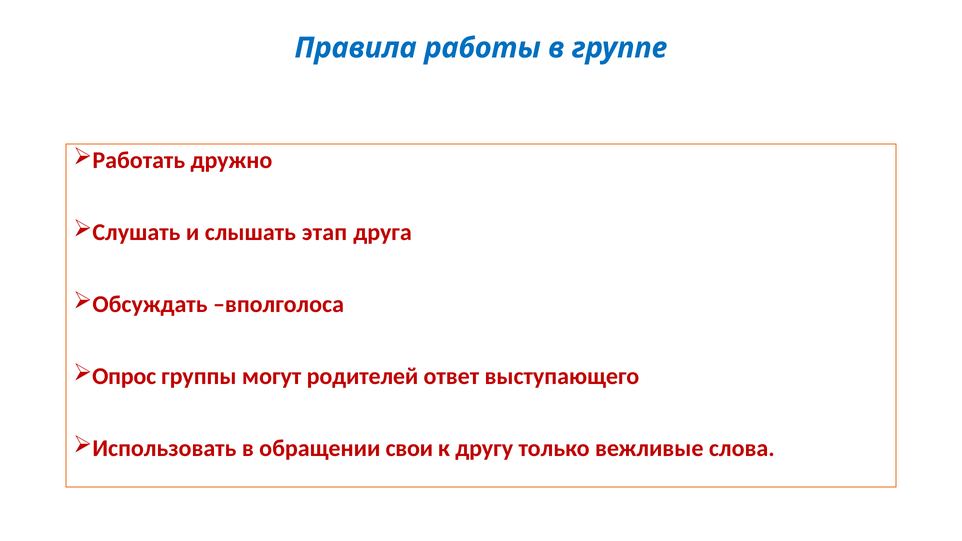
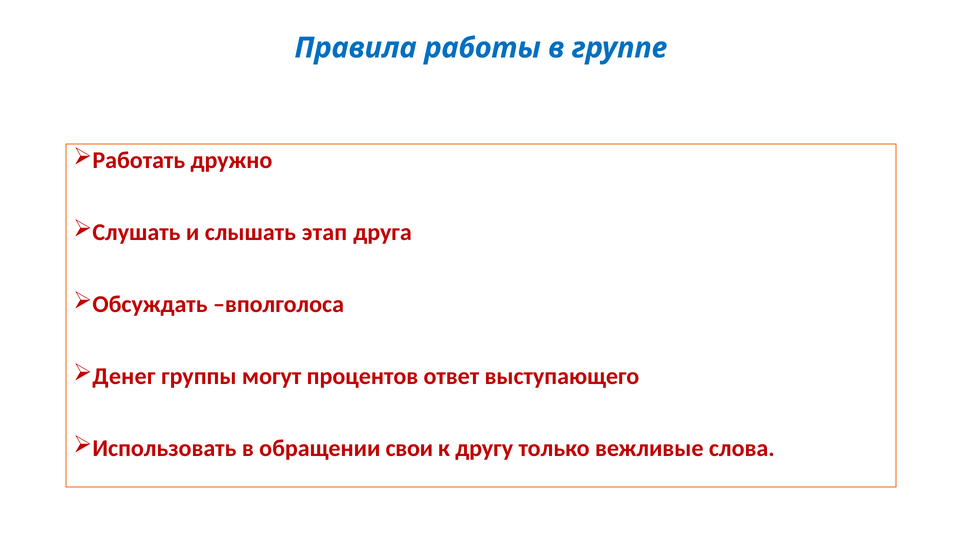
Опрос: Опрос -> Денег (124, 376)
родителей: родителей -> процентов (362, 376)
